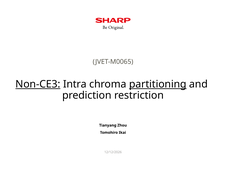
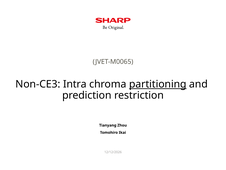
Non-CE3 underline: present -> none (38, 84)
